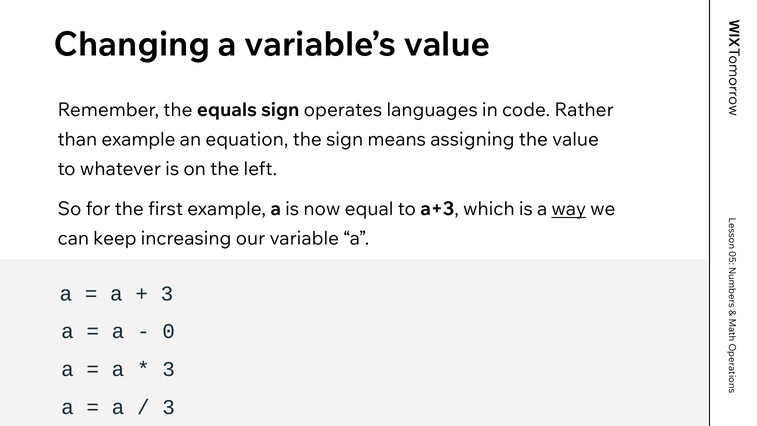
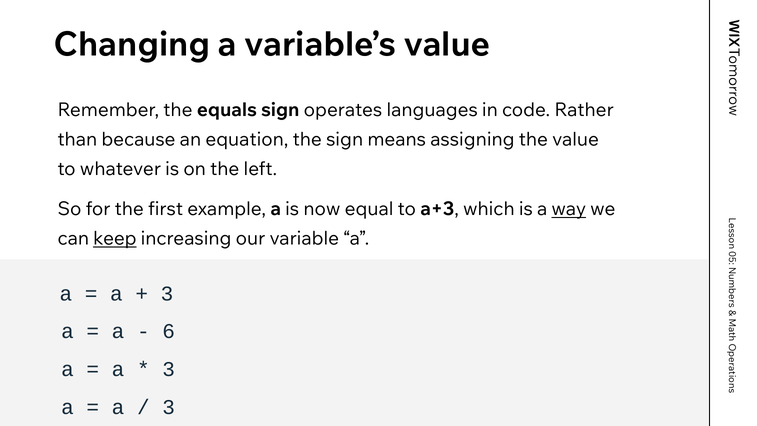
than example: example -> because (138, 140)
keep underline: none -> present (115, 239)
0: 0 -> 6 (169, 331)
